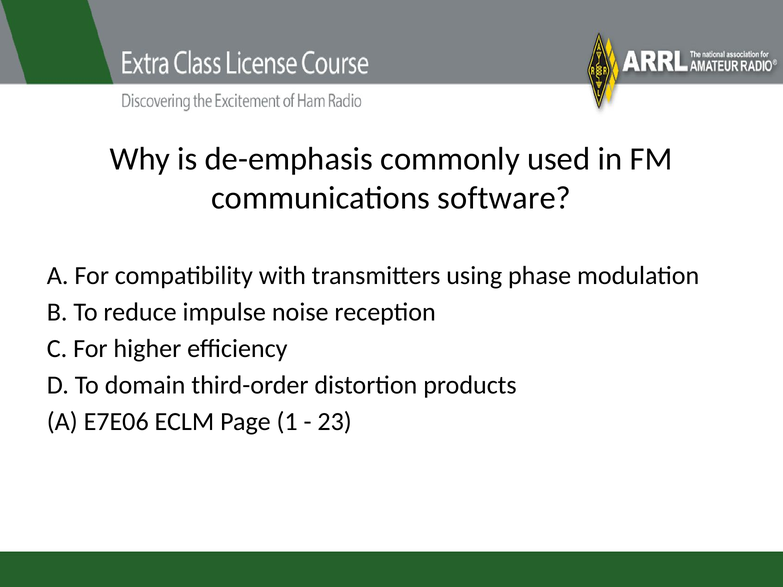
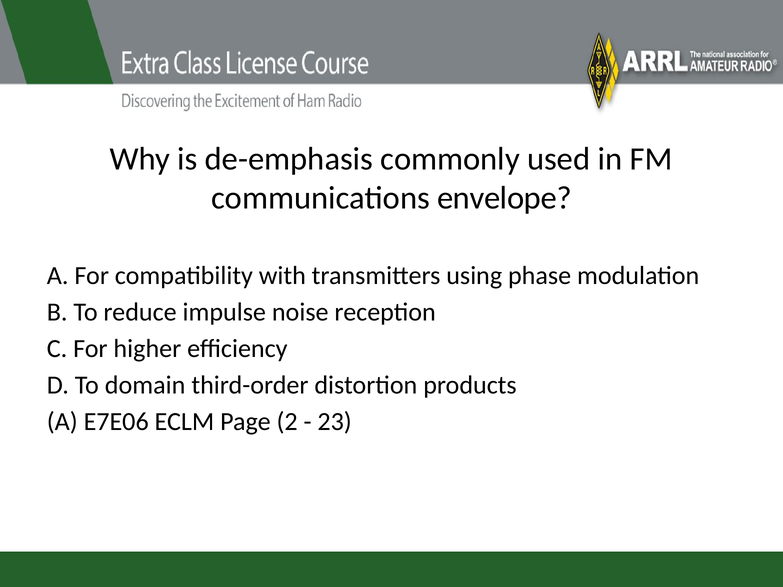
software: software -> envelope (504, 198)
1: 1 -> 2 (287, 422)
